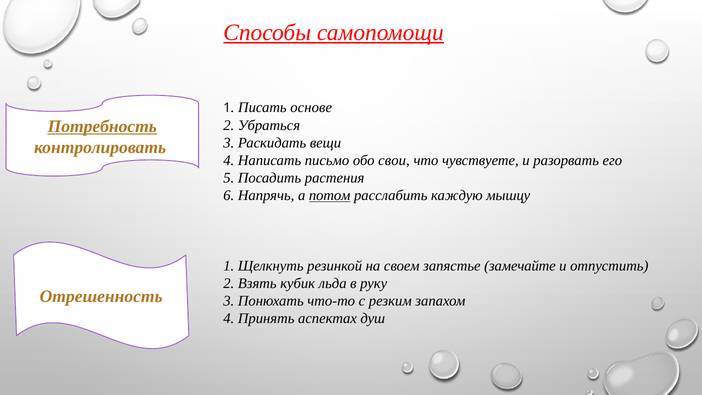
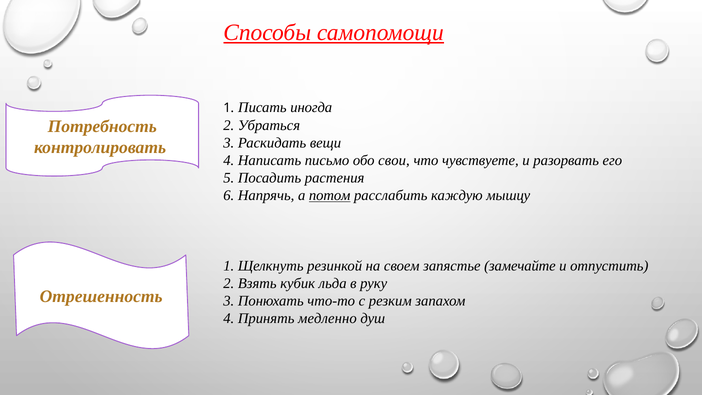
основе: основе -> иногда (311, 108)
Потребность underline: present -> none (102, 126)
аспектах: аспектах -> медленно (327, 318)
